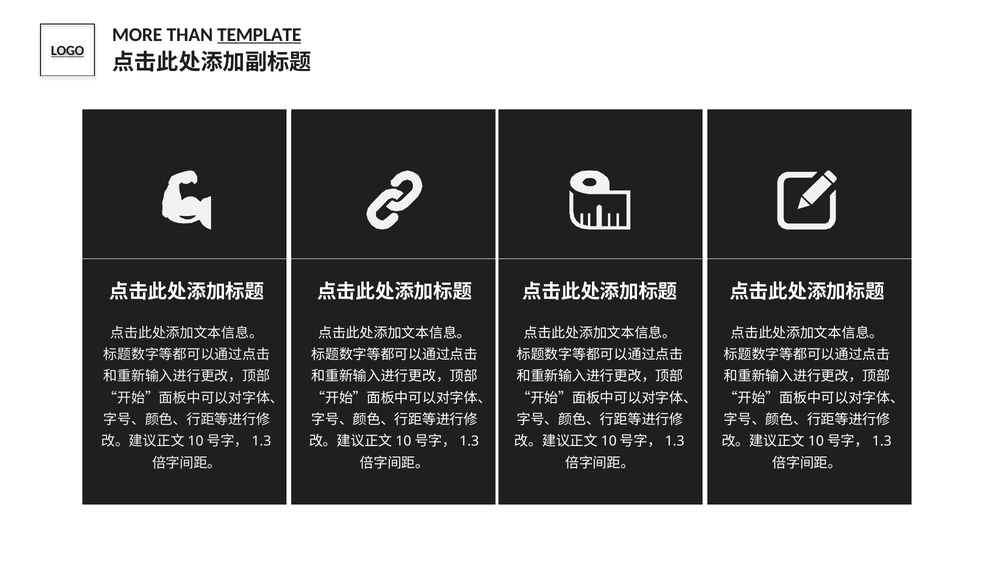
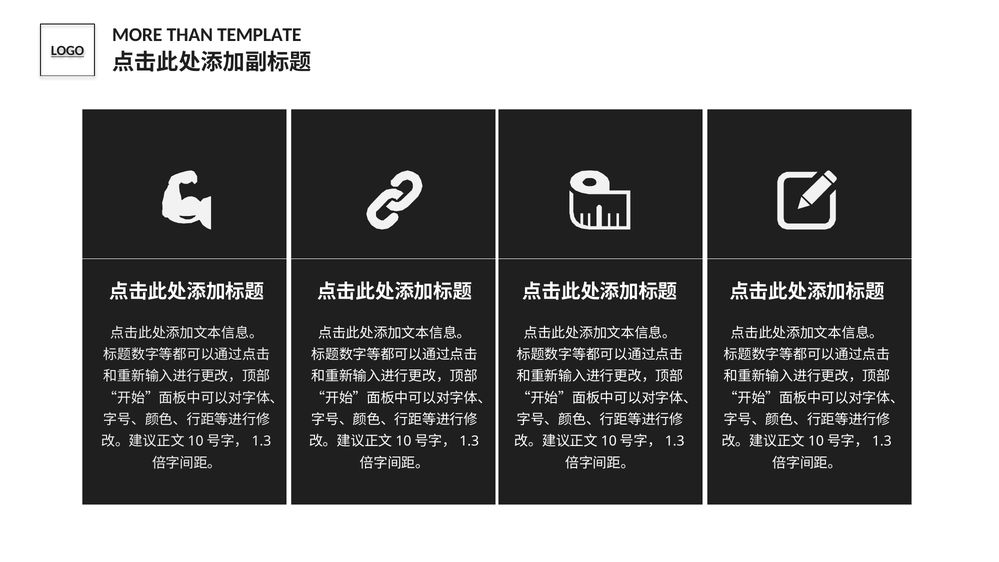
TEMPLATE underline: present -> none (259, 35)
